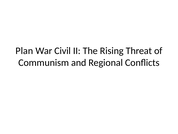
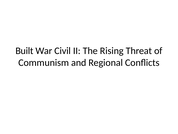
Plan: Plan -> Built (24, 51)
